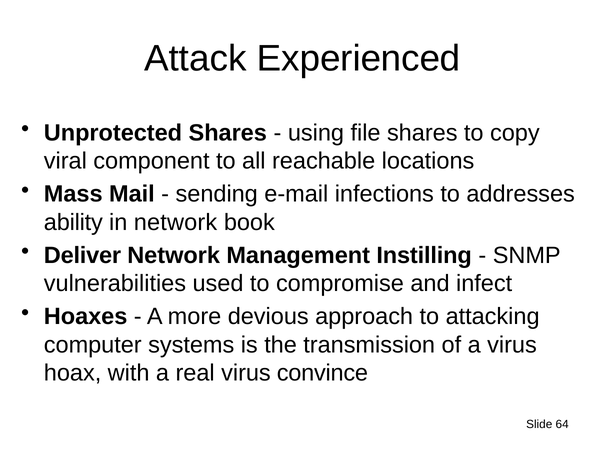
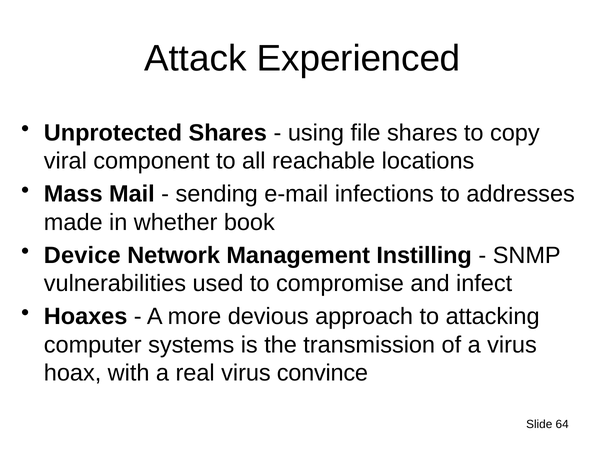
ability: ability -> made (73, 222)
in network: network -> whether (176, 222)
Deliver: Deliver -> Device (82, 255)
